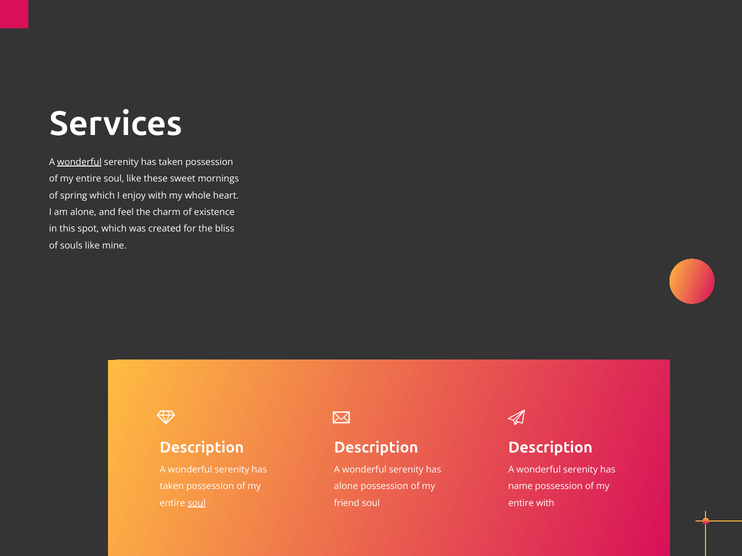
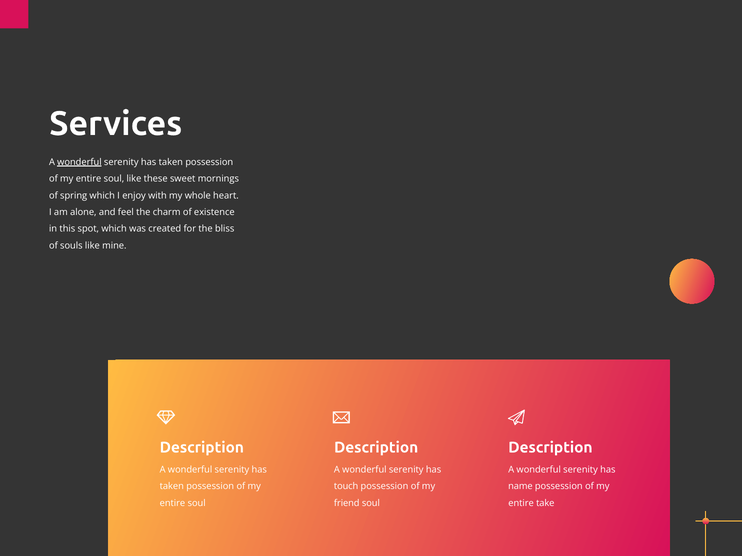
alone: alone -> touch (346, 487)
soul underline: present -> none (197, 503)
entire with: with -> take (545, 503)
